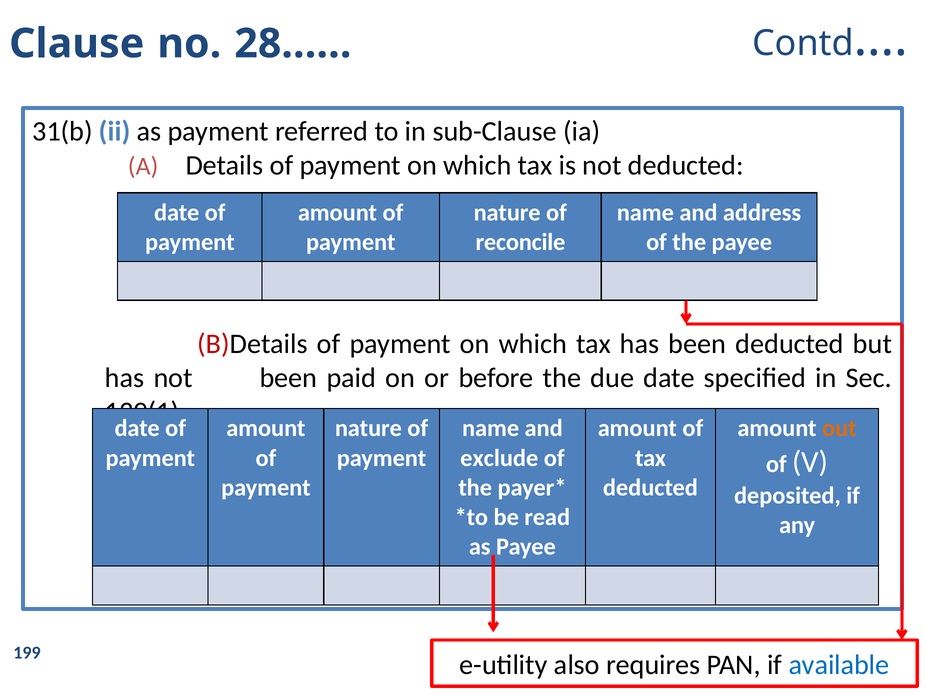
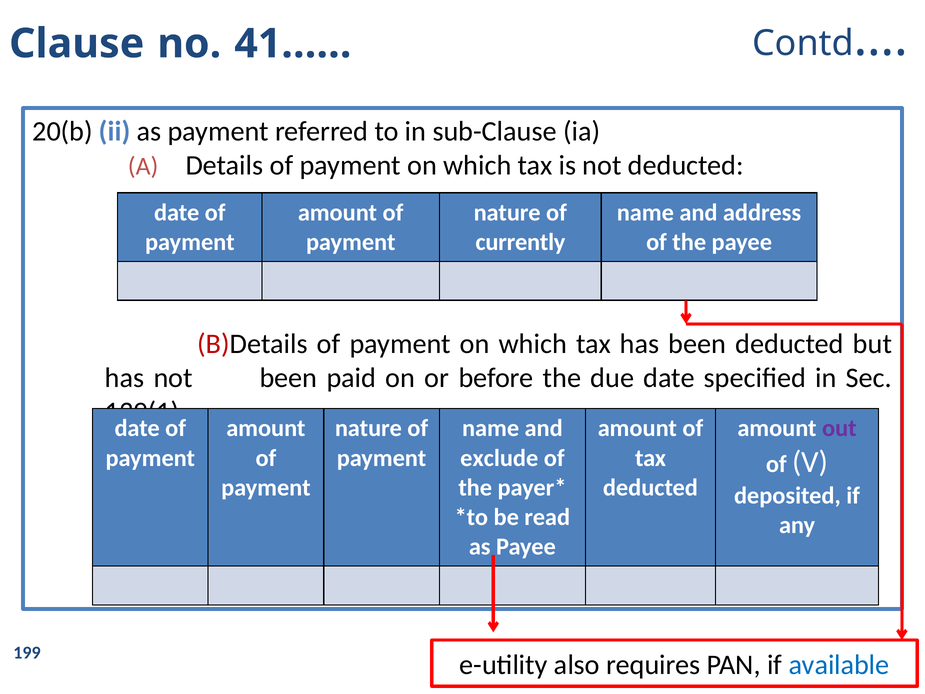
28……: 28…… -> 41…… (293, 44)
31(b: 31(b -> 20(b (62, 131)
reconcile: reconcile -> currently (520, 242)
out colour: orange -> purple (839, 428)
